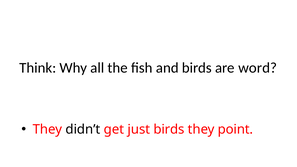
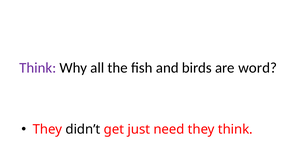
Think colour: black -> purple (38, 68)
just birds: birds -> need (169, 129)
they point: point -> think (235, 129)
